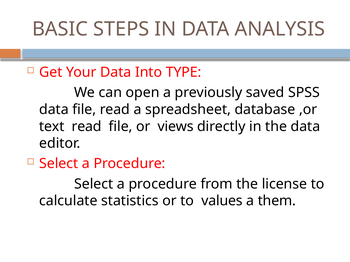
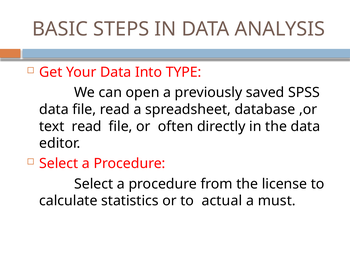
views: views -> often (176, 127)
values: values -> actual (222, 201)
them: them -> must (277, 201)
